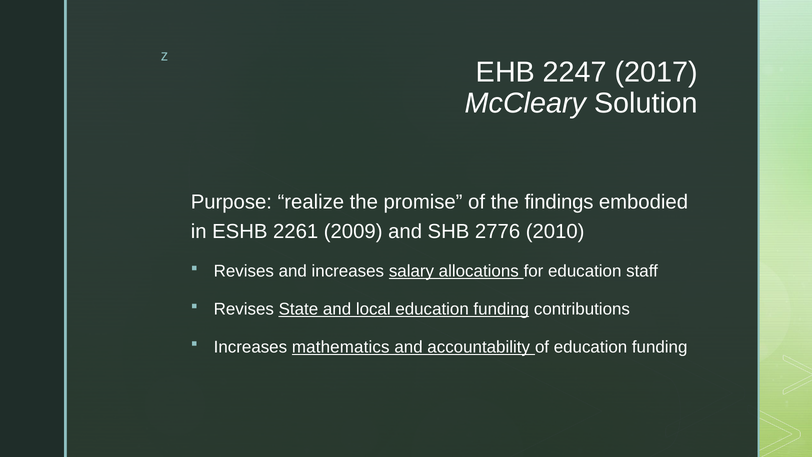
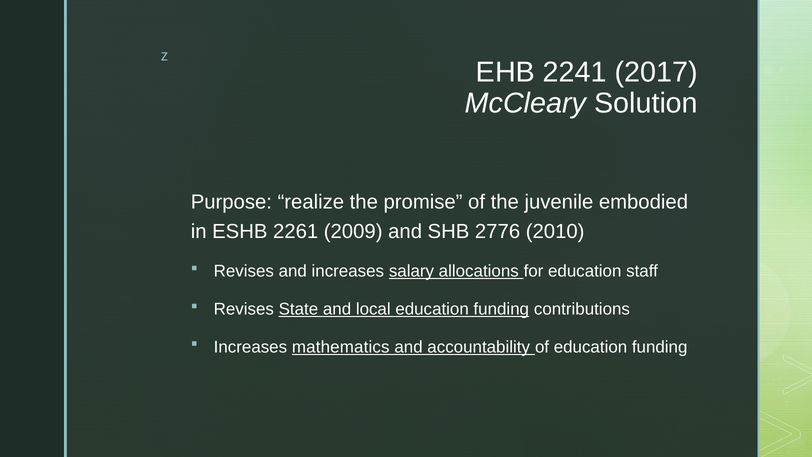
2247: 2247 -> 2241 (575, 72)
findings: findings -> juvenile (559, 202)
